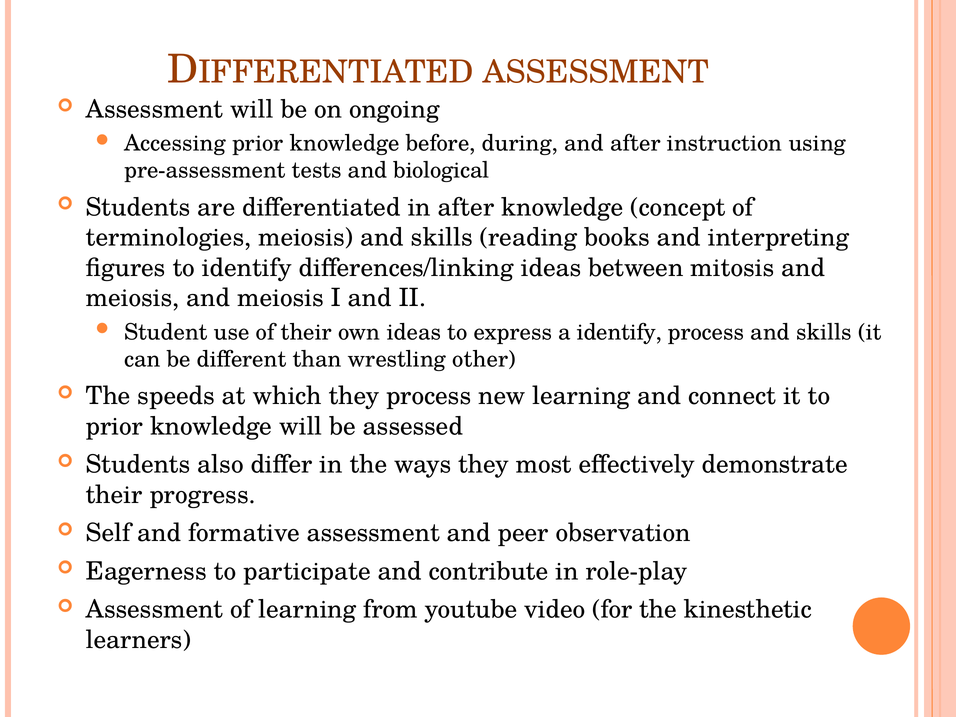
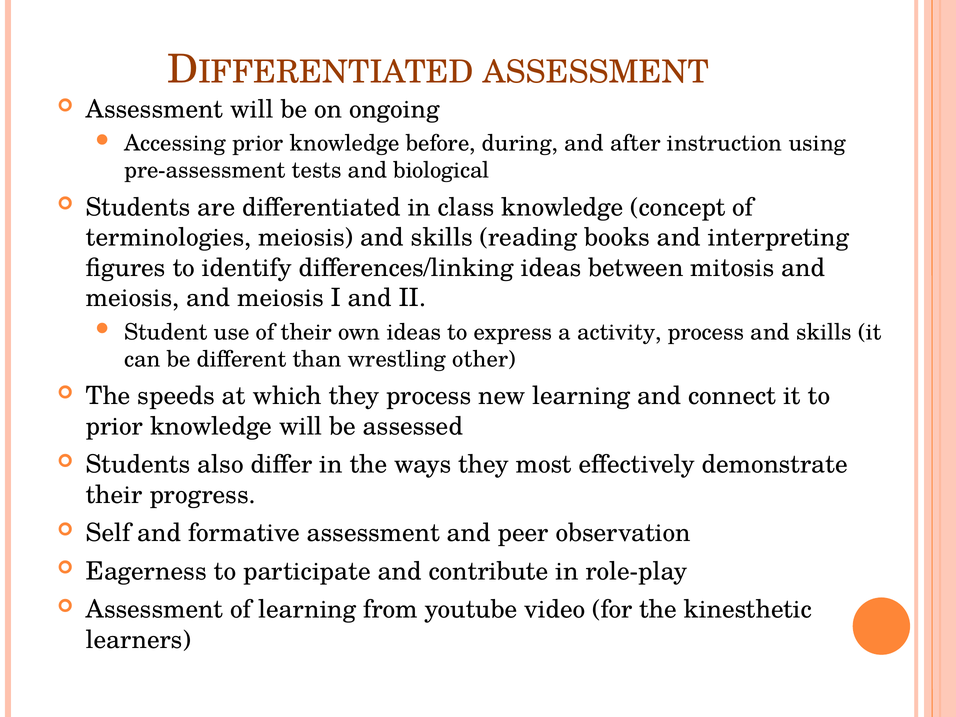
in after: after -> class (466, 207)
a identify: identify -> activity (619, 332)
